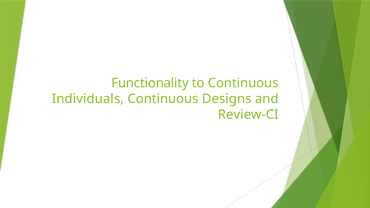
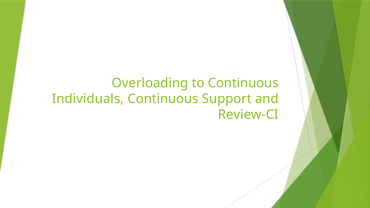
Functionality: Functionality -> Overloading (150, 83)
Designs: Designs -> Support (227, 99)
